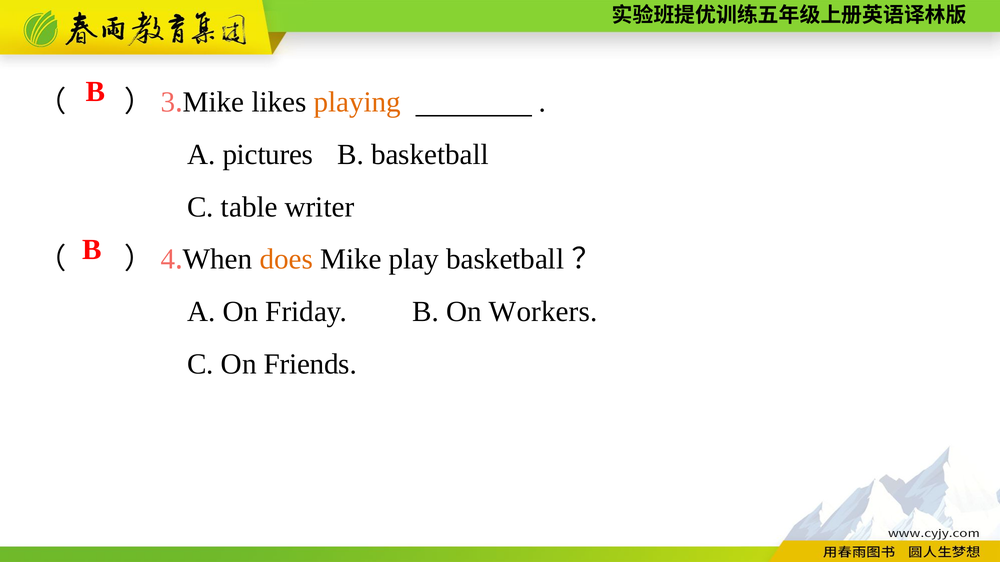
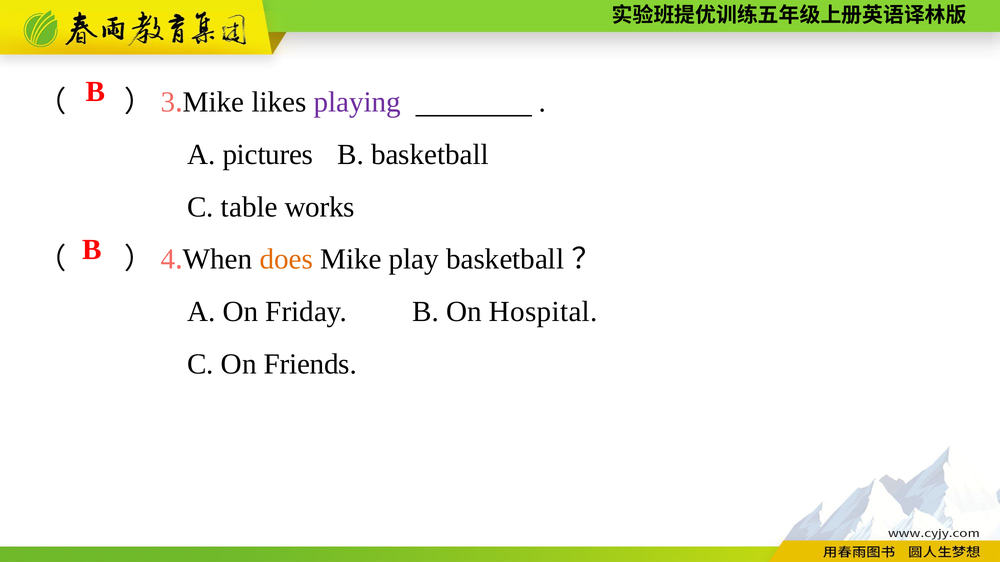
playing colour: orange -> purple (357, 102)
writer: writer -> works (320, 207)
Workers: Workers -> Hospital (543, 312)
